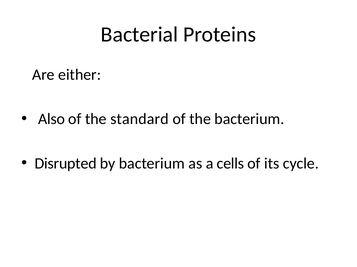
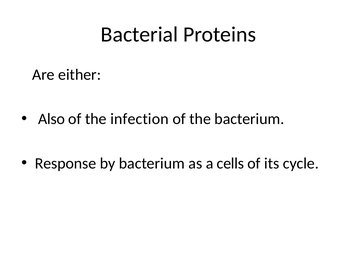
standard: standard -> infection (139, 119)
Disrupted: Disrupted -> Response (66, 164)
